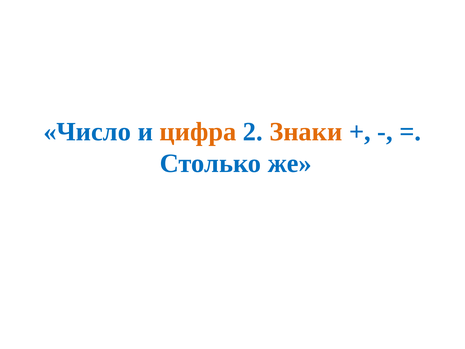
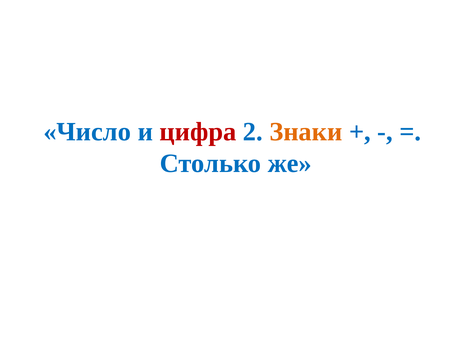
цифра colour: orange -> red (198, 132)
